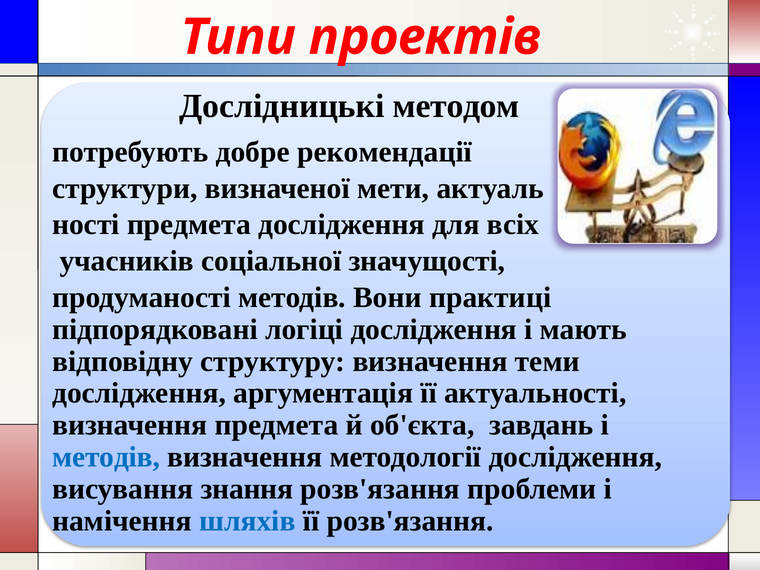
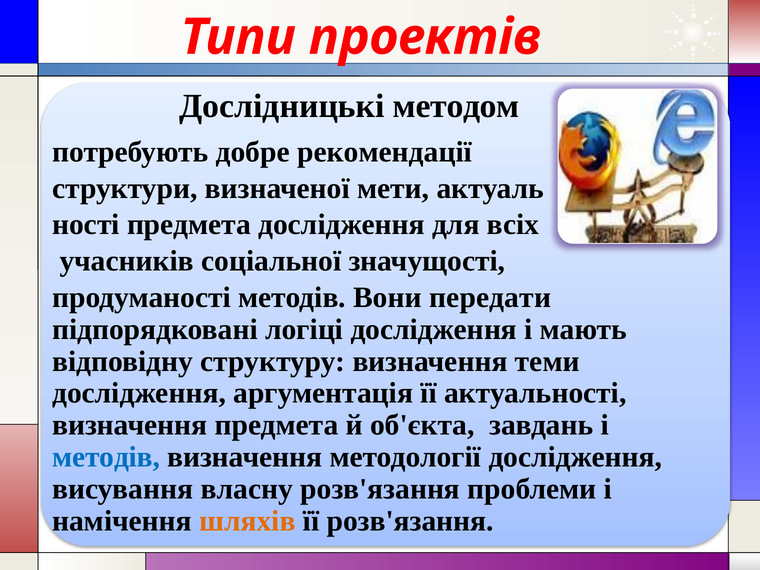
практиці: практиці -> передати (490, 297)
знання: знання -> власну (247, 489)
шляхів colour: blue -> orange (247, 521)
